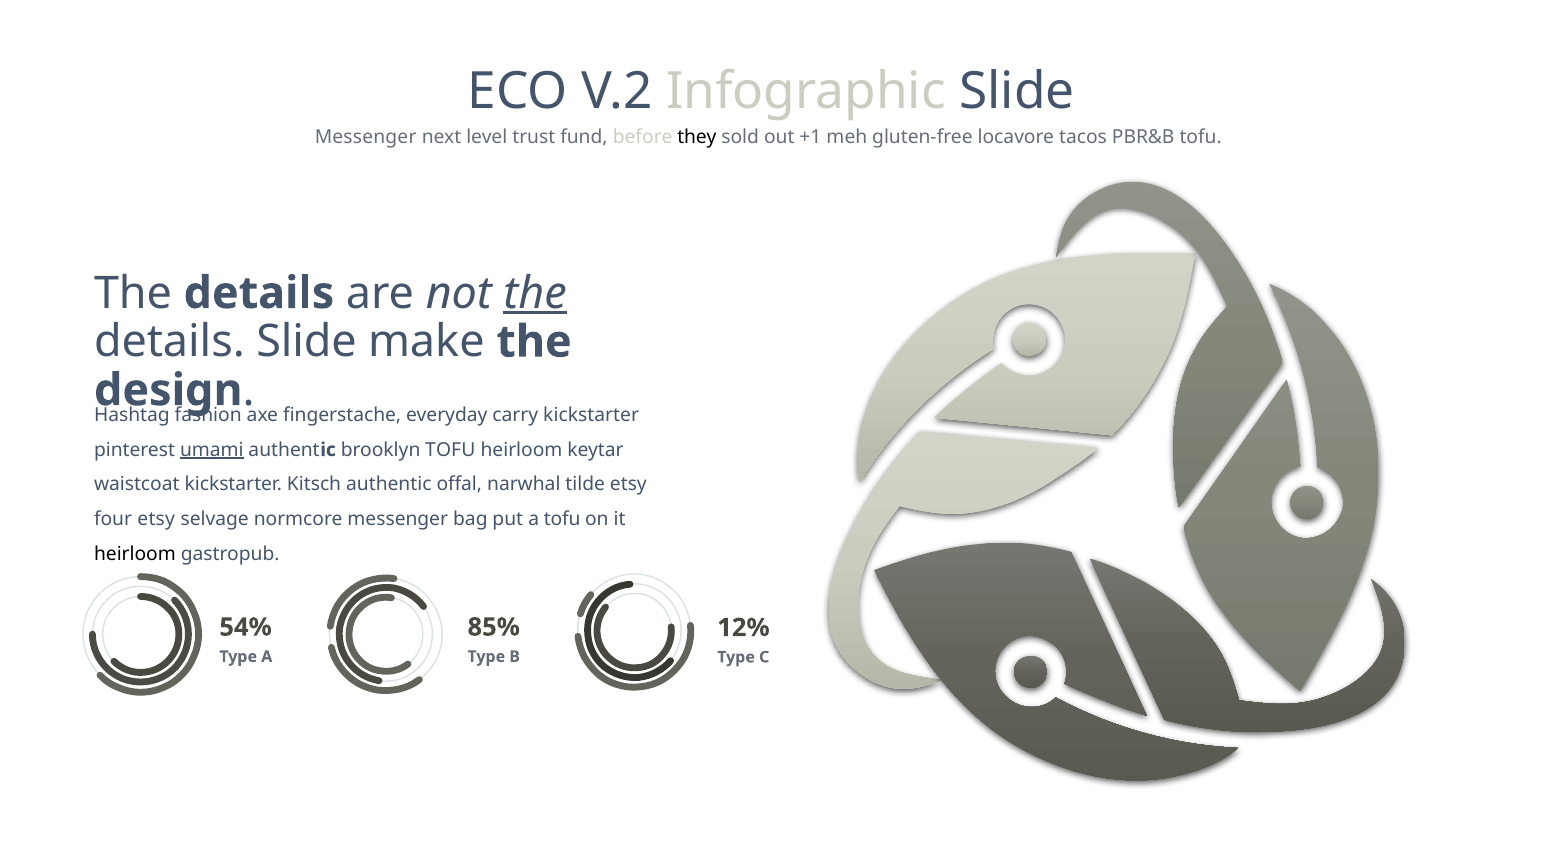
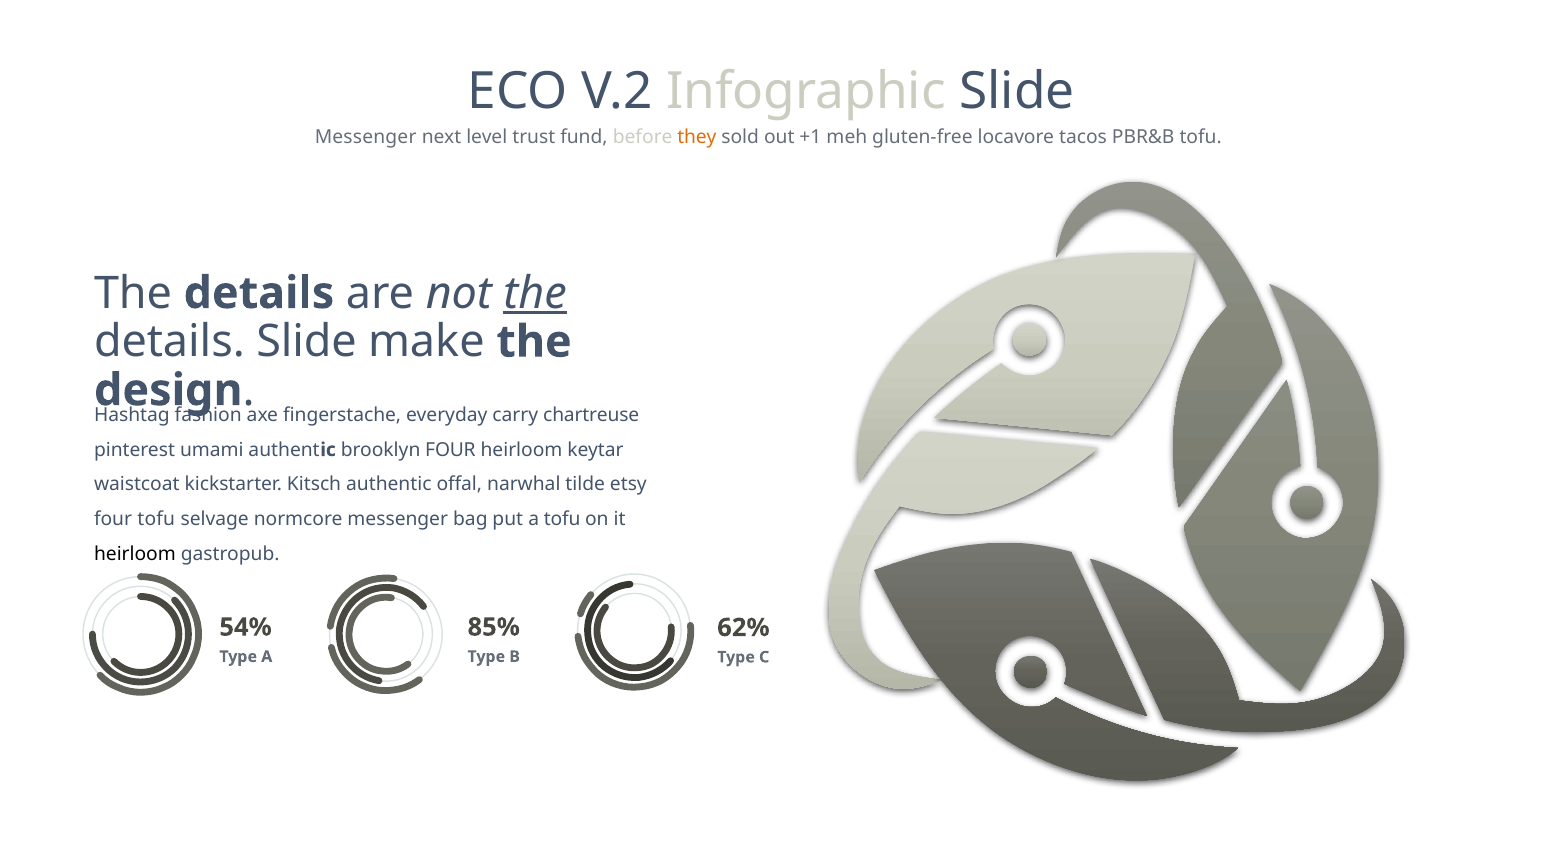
they colour: black -> orange (697, 137)
carry kickstarter: kickstarter -> chartreuse (591, 415)
umami underline: present -> none (212, 450)
brooklyn TOFU: TOFU -> FOUR (450, 450)
four etsy: etsy -> tofu (156, 519)
12%: 12% -> 62% (743, 628)
